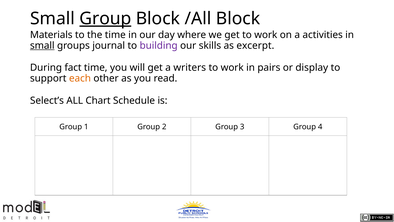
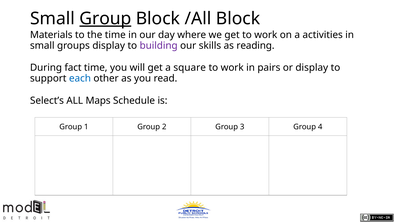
small underline: present -> none (42, 45)
groups journal: journal -> display (109, 45)
excerpt: excerpt -> reading (255, 45)
writers: writers -> square (190, 68)
each colour: orange -> blue (80, 78)
Chart: Chart -> Maps (98, 100)
